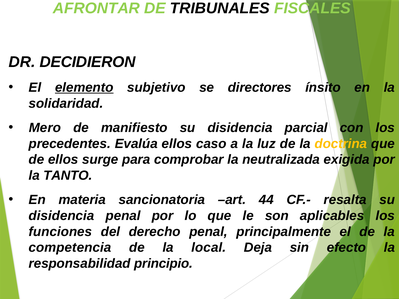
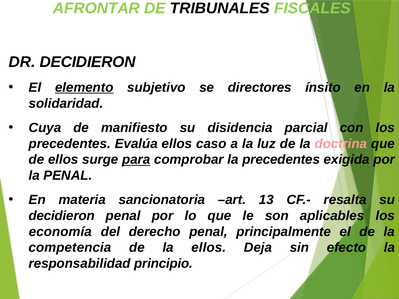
Mero: Mero -> Cuya (45, 128)
doctrina colour: yellow -> pink (341, 144)
para underline: none -> present (136, 160)
la neutralizada: neutralizada -> precedentes (281, 160)
la TANTO: TANTO -> PENAL (68, 176)
44: 44 -> 13 (266, 200)
disidencia: disidencia -> decidieron (62, 216)
funciones: funciones -> economía (60, 232)
la local: local -> ellos (209, 248)
